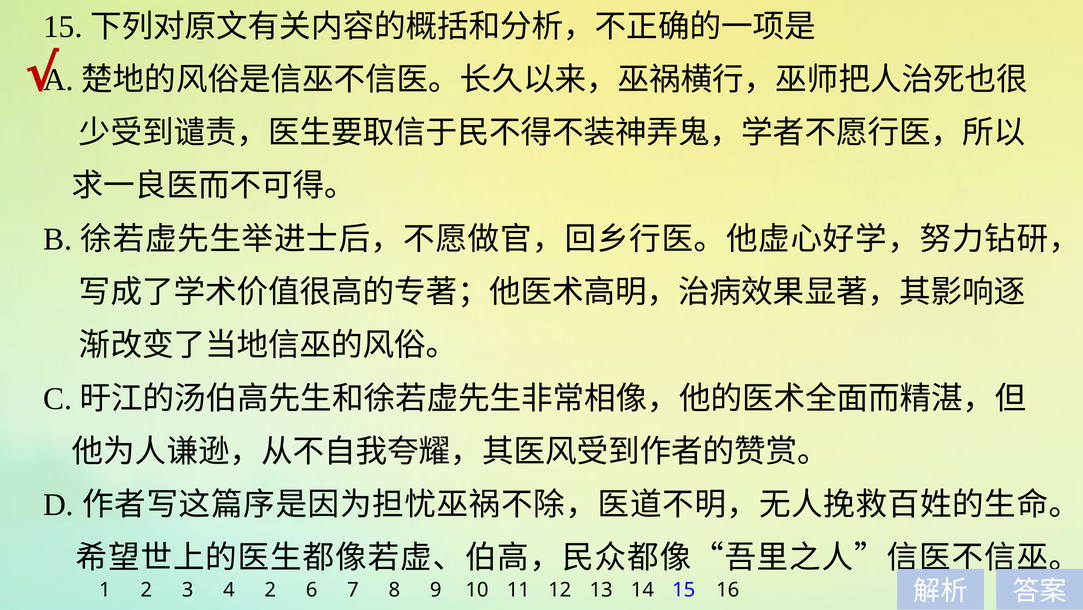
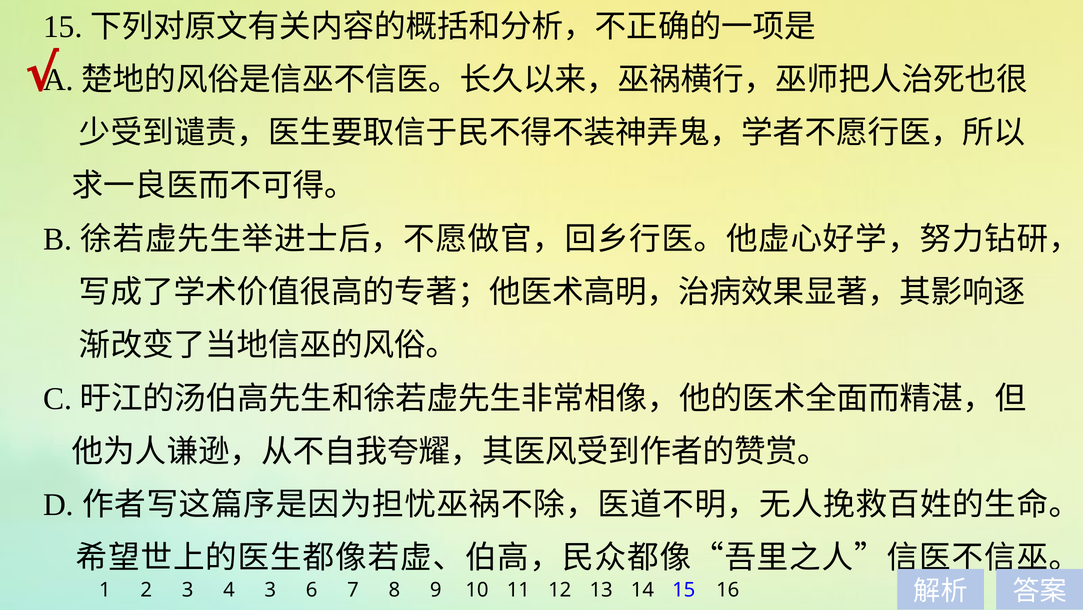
4 2: 2 -> 3 (270, 589)
